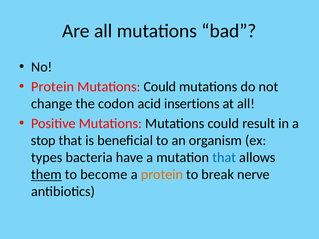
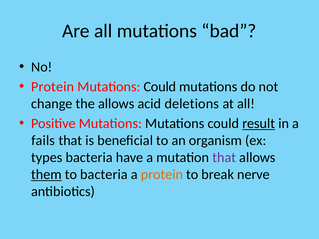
the codon: codon -> allows (116, 104)
insertions: insertions -> deletions (192, 104)
result underline: none -> present (259, 124)
stop: stop -> fails (43, 141)
that colour: blue -> purple (224, 158)
to become: become -> bacteria (104, 175)
